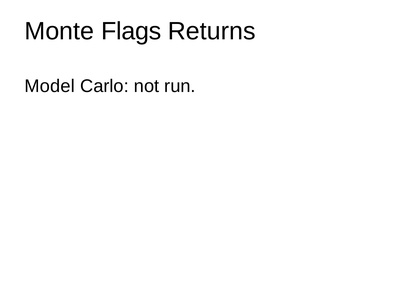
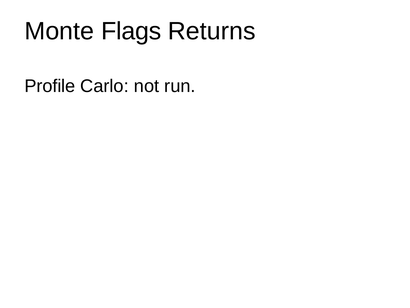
Model: Model -> Profile (50, 86)
